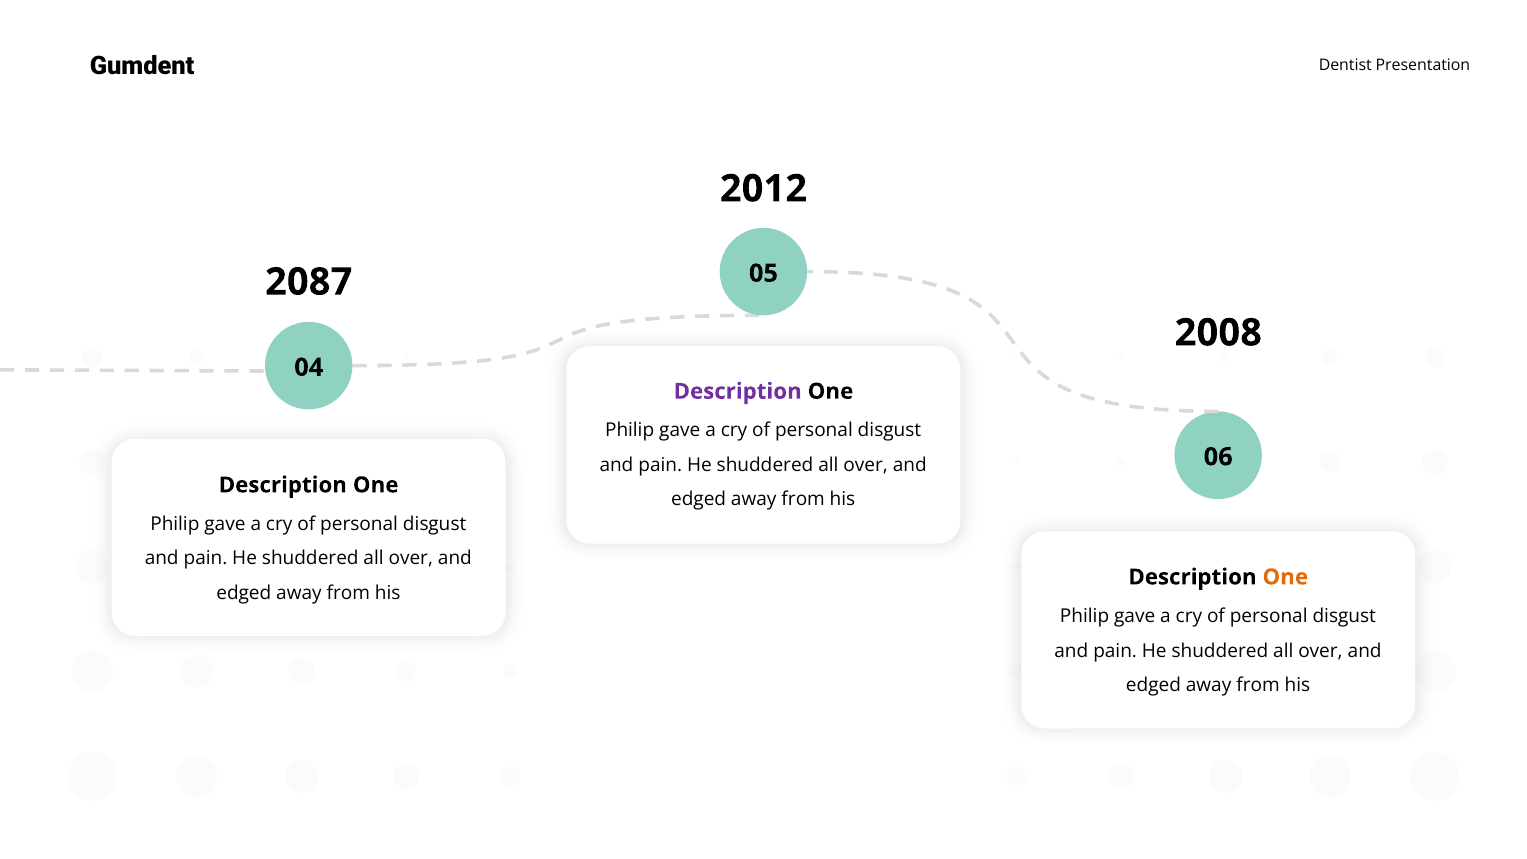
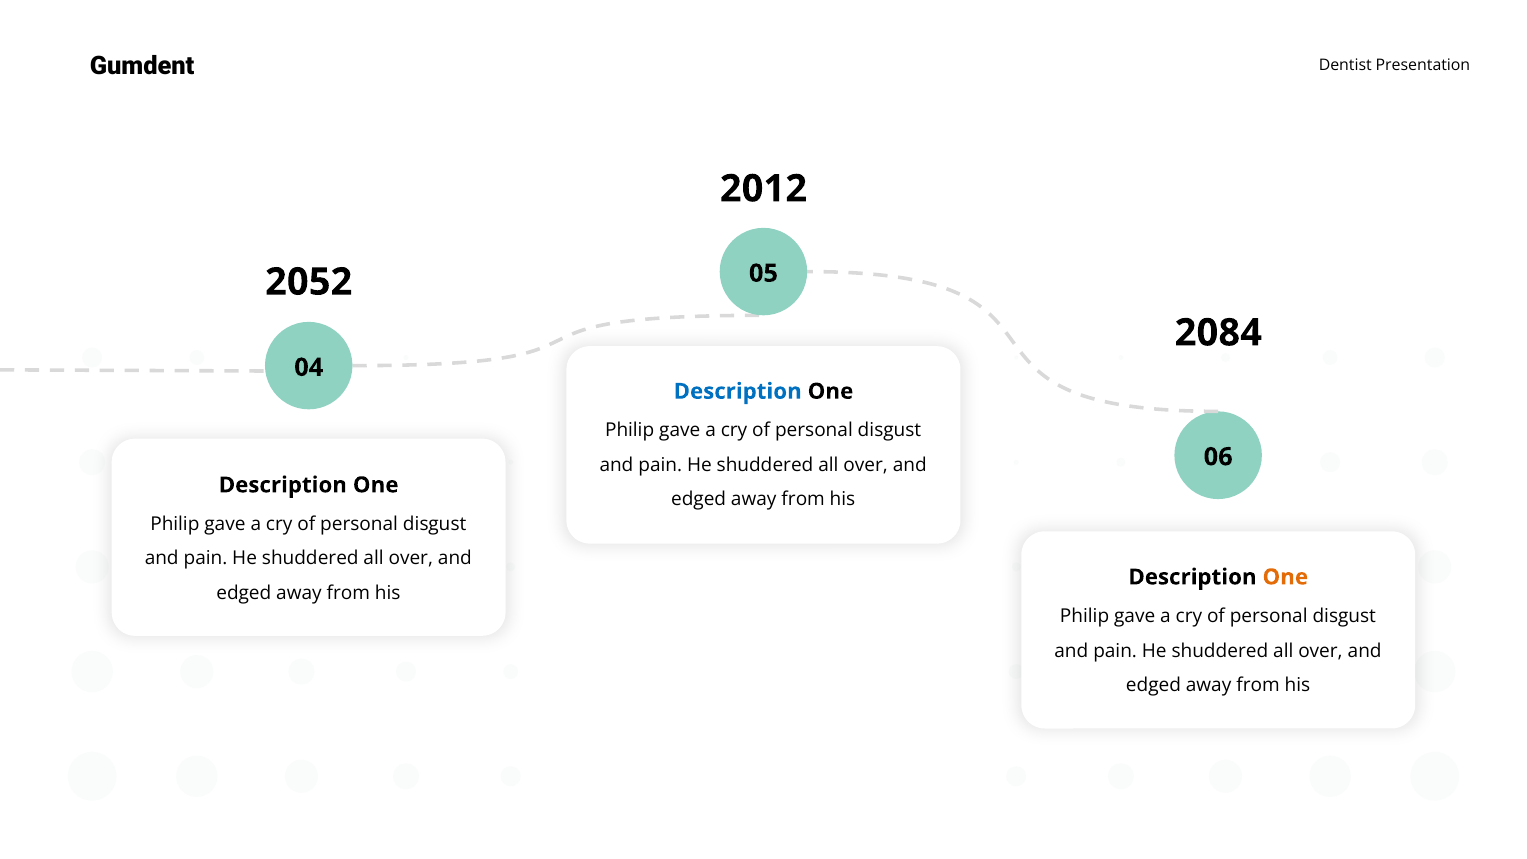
2087: 2087 -> 2052 (309, 282)
2008: 2008 -> 2084 (1218, 333)
Description colour: purple -> blue (738, 391)
